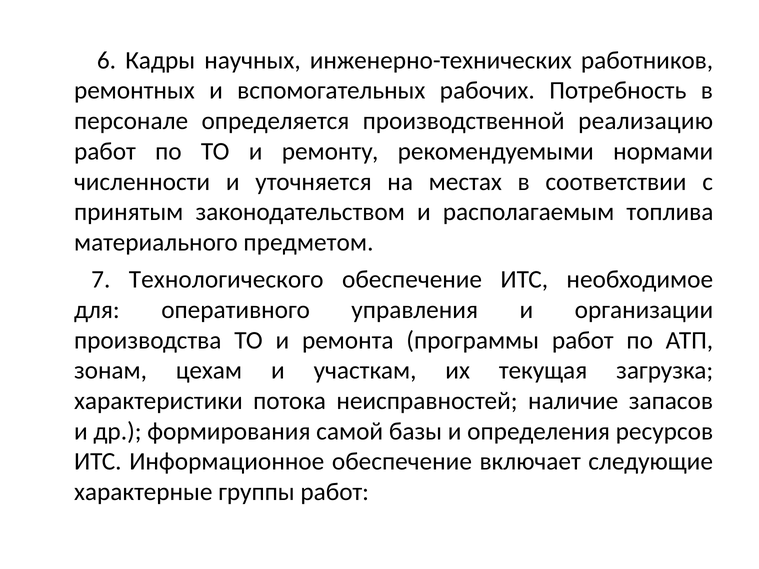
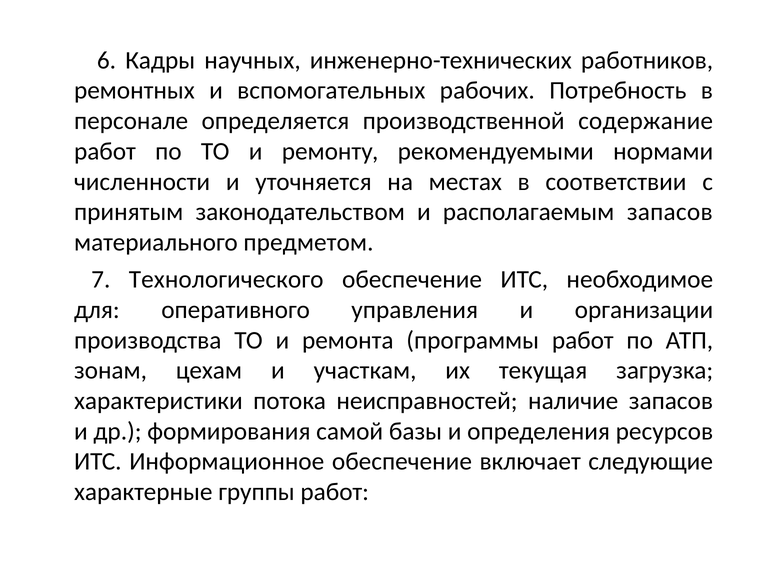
реализацию: реализацию -> содержание (646, 121)
располагаемым топлива: топлива -> запасов (670, 212)
